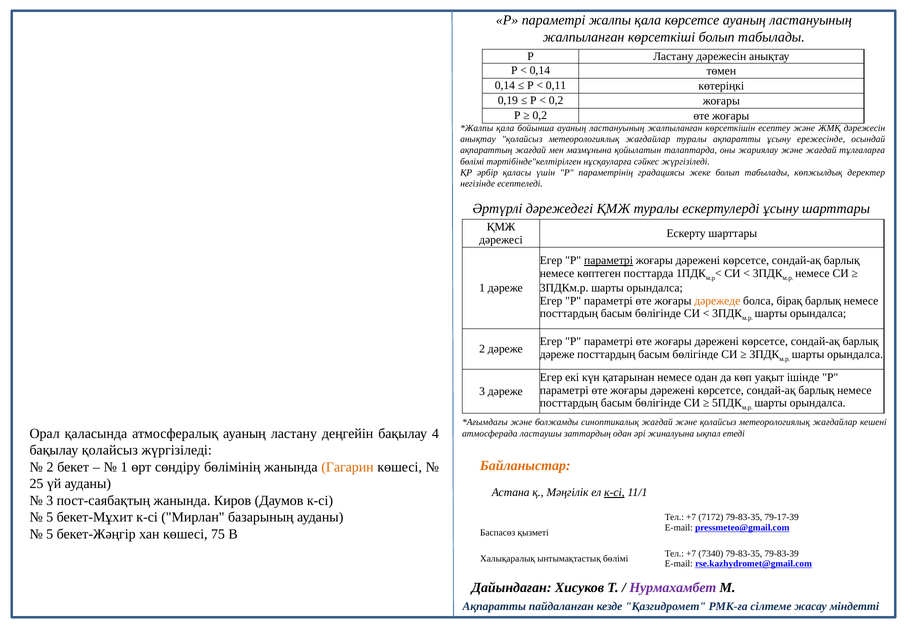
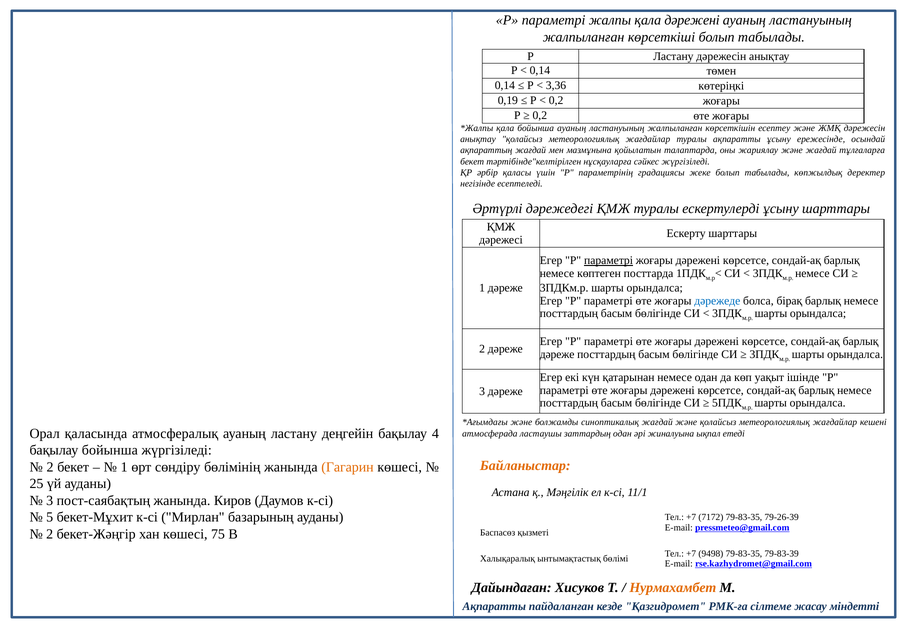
қала көрсетсе: көрсетсе -> дәрежені (692, 20)
0,11: 0,11 -> 3,36 (556, 86)
бөлімі: бөлімі -> бекет (472, 161)
дәрежеде colour: orange -> blue (717, 301)
бақылау қолайсыз: қолайсыз -> бойынша (110, 450)
к-сі underline: present -> none (614, 493)
79-17-39: 79-17-39 -> 79-26-39 (782, 517)
5: 5 -> 2 (50, 534)
7340: 7340 -> 9498 (711, 553)
Нурмахамбет colour: purple -> orange (673, 587)
